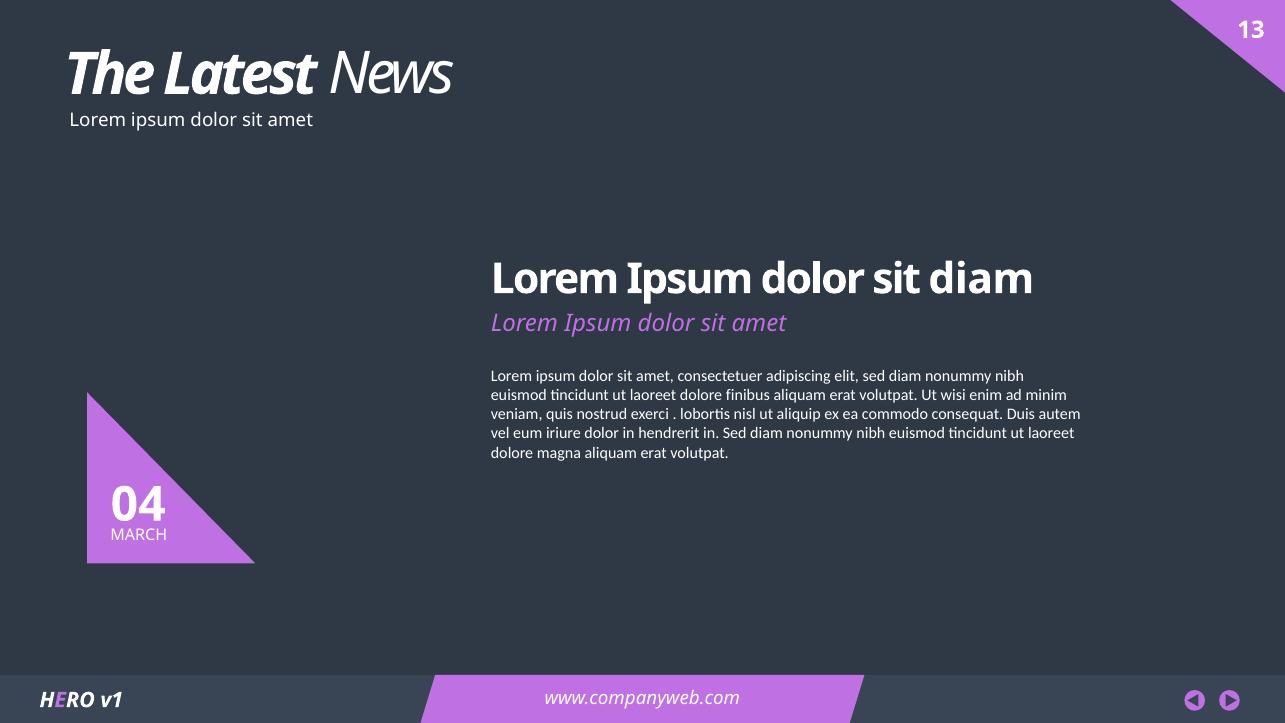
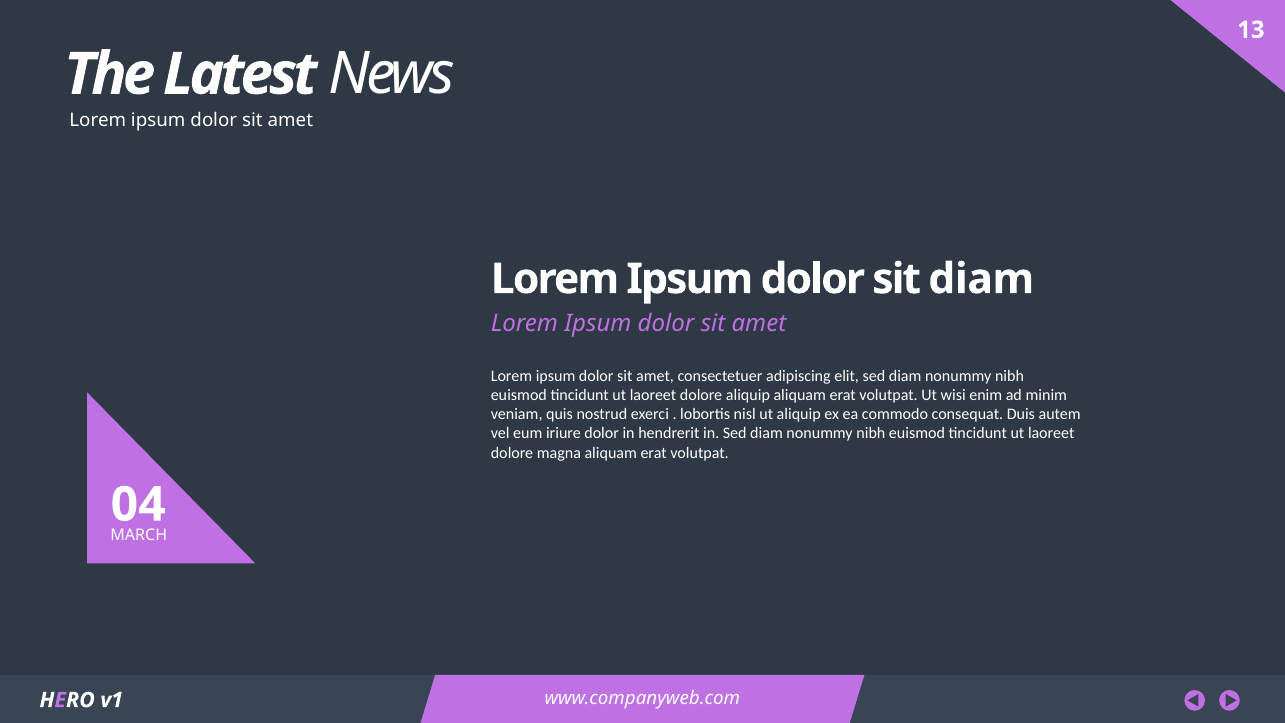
dolore finibus: finibus -> aliquip (748, 395)
